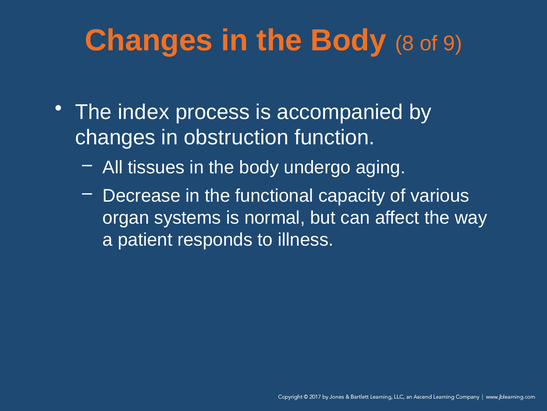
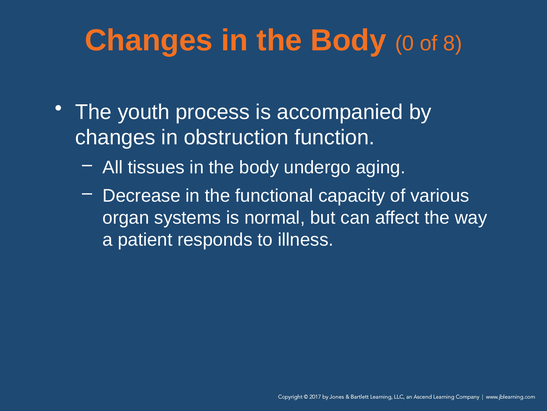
8: 8 -> 0 (404, 43)
9: 9 -> 8 (453, 43)
index: index -> youth (144, 112)
